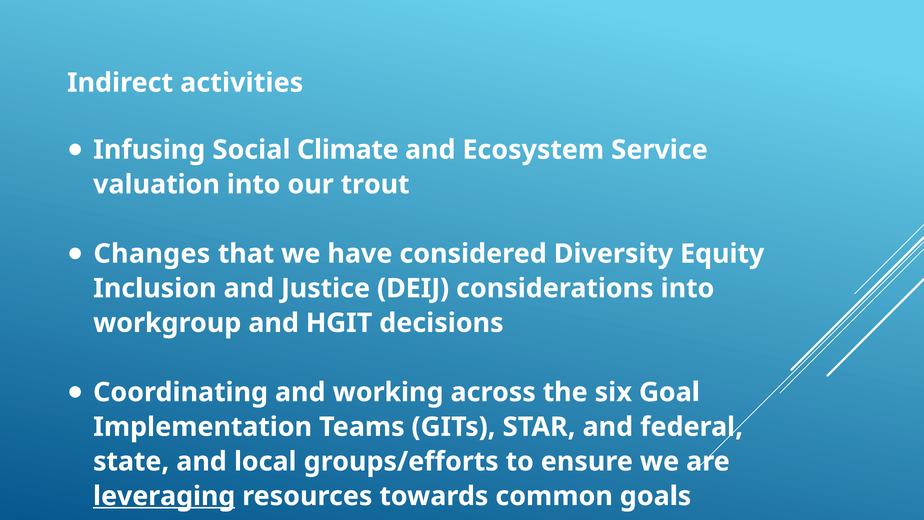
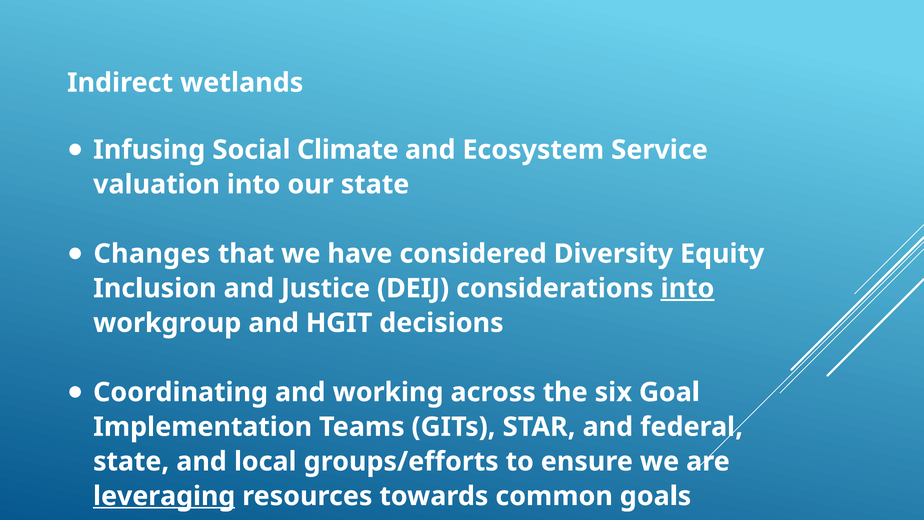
activities: activities -> wetlands (242, 83)
our trout: trout -> state (375, 184)
into underline: none -> present (687, 288)
